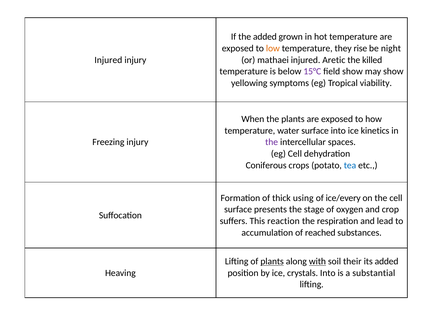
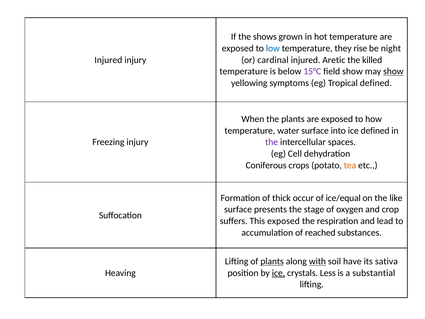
the added: added -> shows (265, 37)
low colour: orange -> blue (273, 48)
mathaei: mathaei -> cardinal (273, 60)
show underline: none -> present (393, 71)
Tropical viability: viability -> defined (376, 83)
ice kinetics: kinetics -> defined (375, 130)
tea colour: blue -> orange (350, 165)
using: using -> occur (303, 198)
ice/every: ice/every -> ice/equal (343, 198)
the cell: cell -> like (396, 198)
This reaction: reaction -> exposed (283, 221)
their: their -> have (352, 261)
its added: added -> sativa (386, 261)
ice underline: none -> present (278, 273)
crystals Into: Into -> Less (328, 273)
